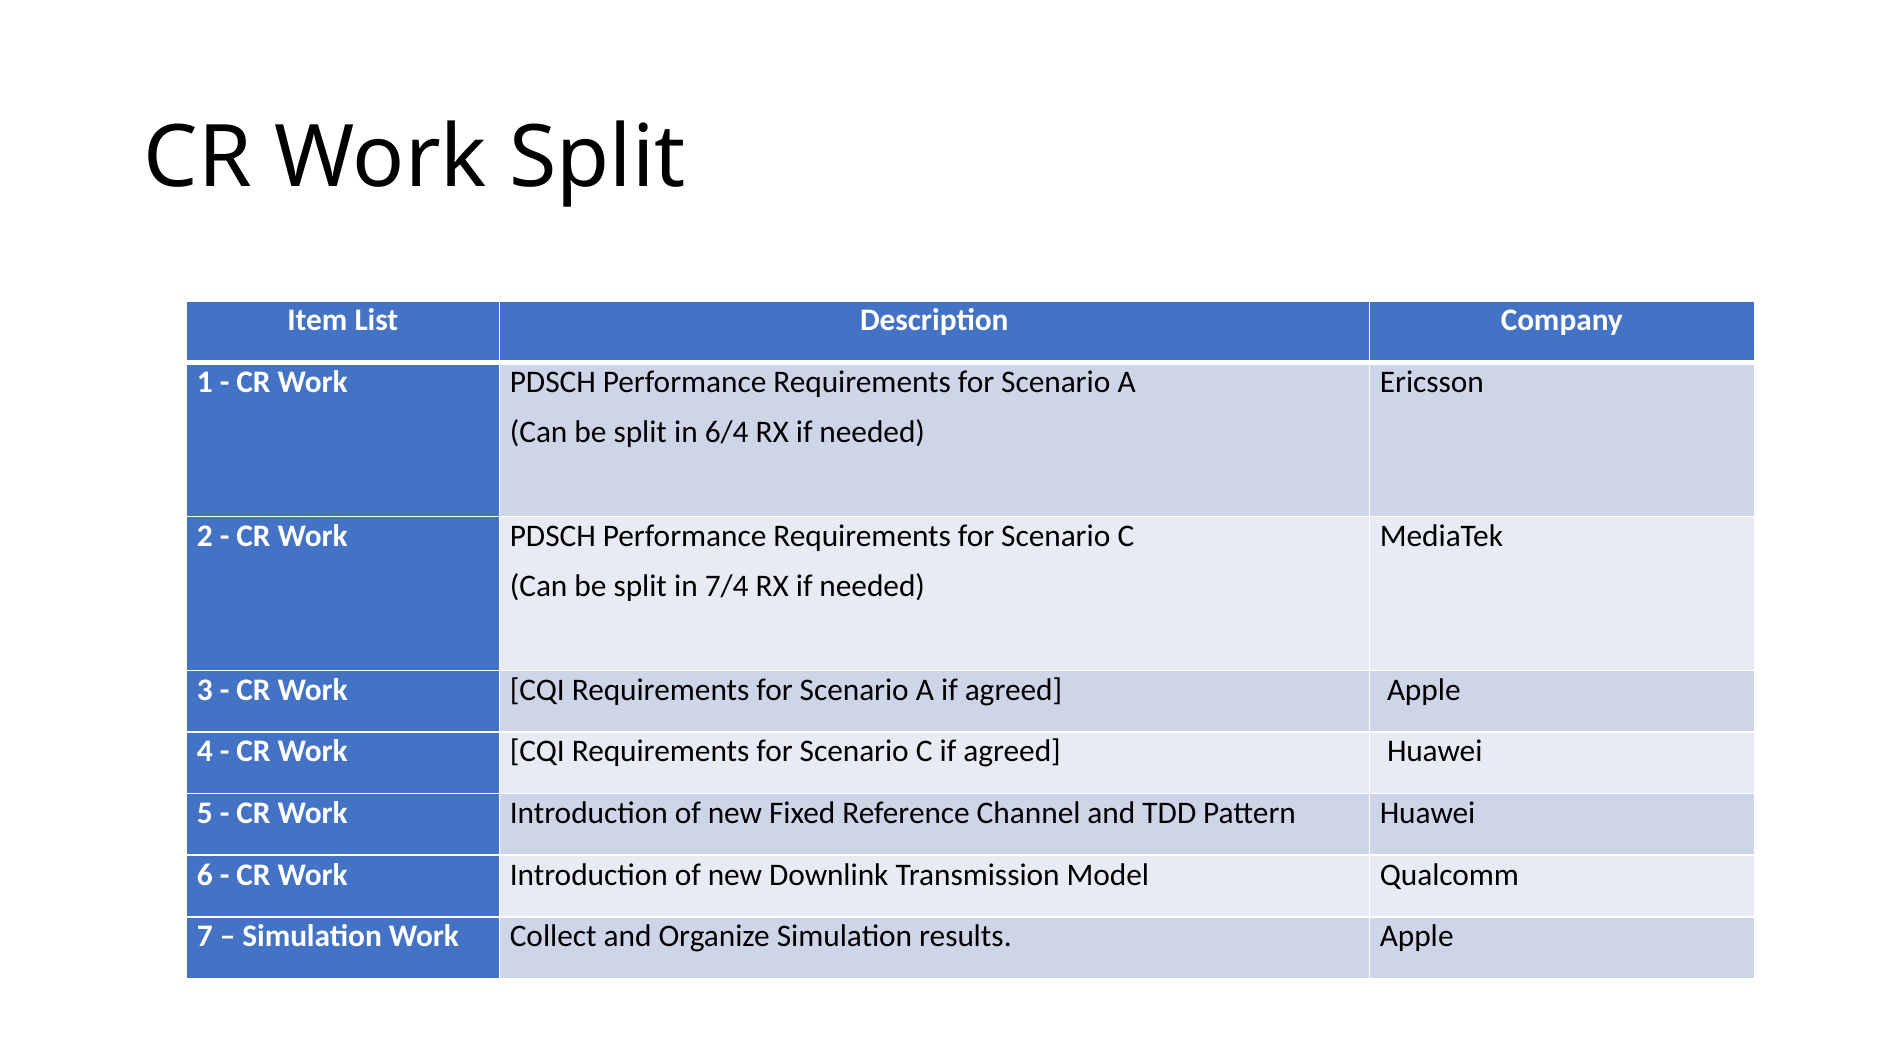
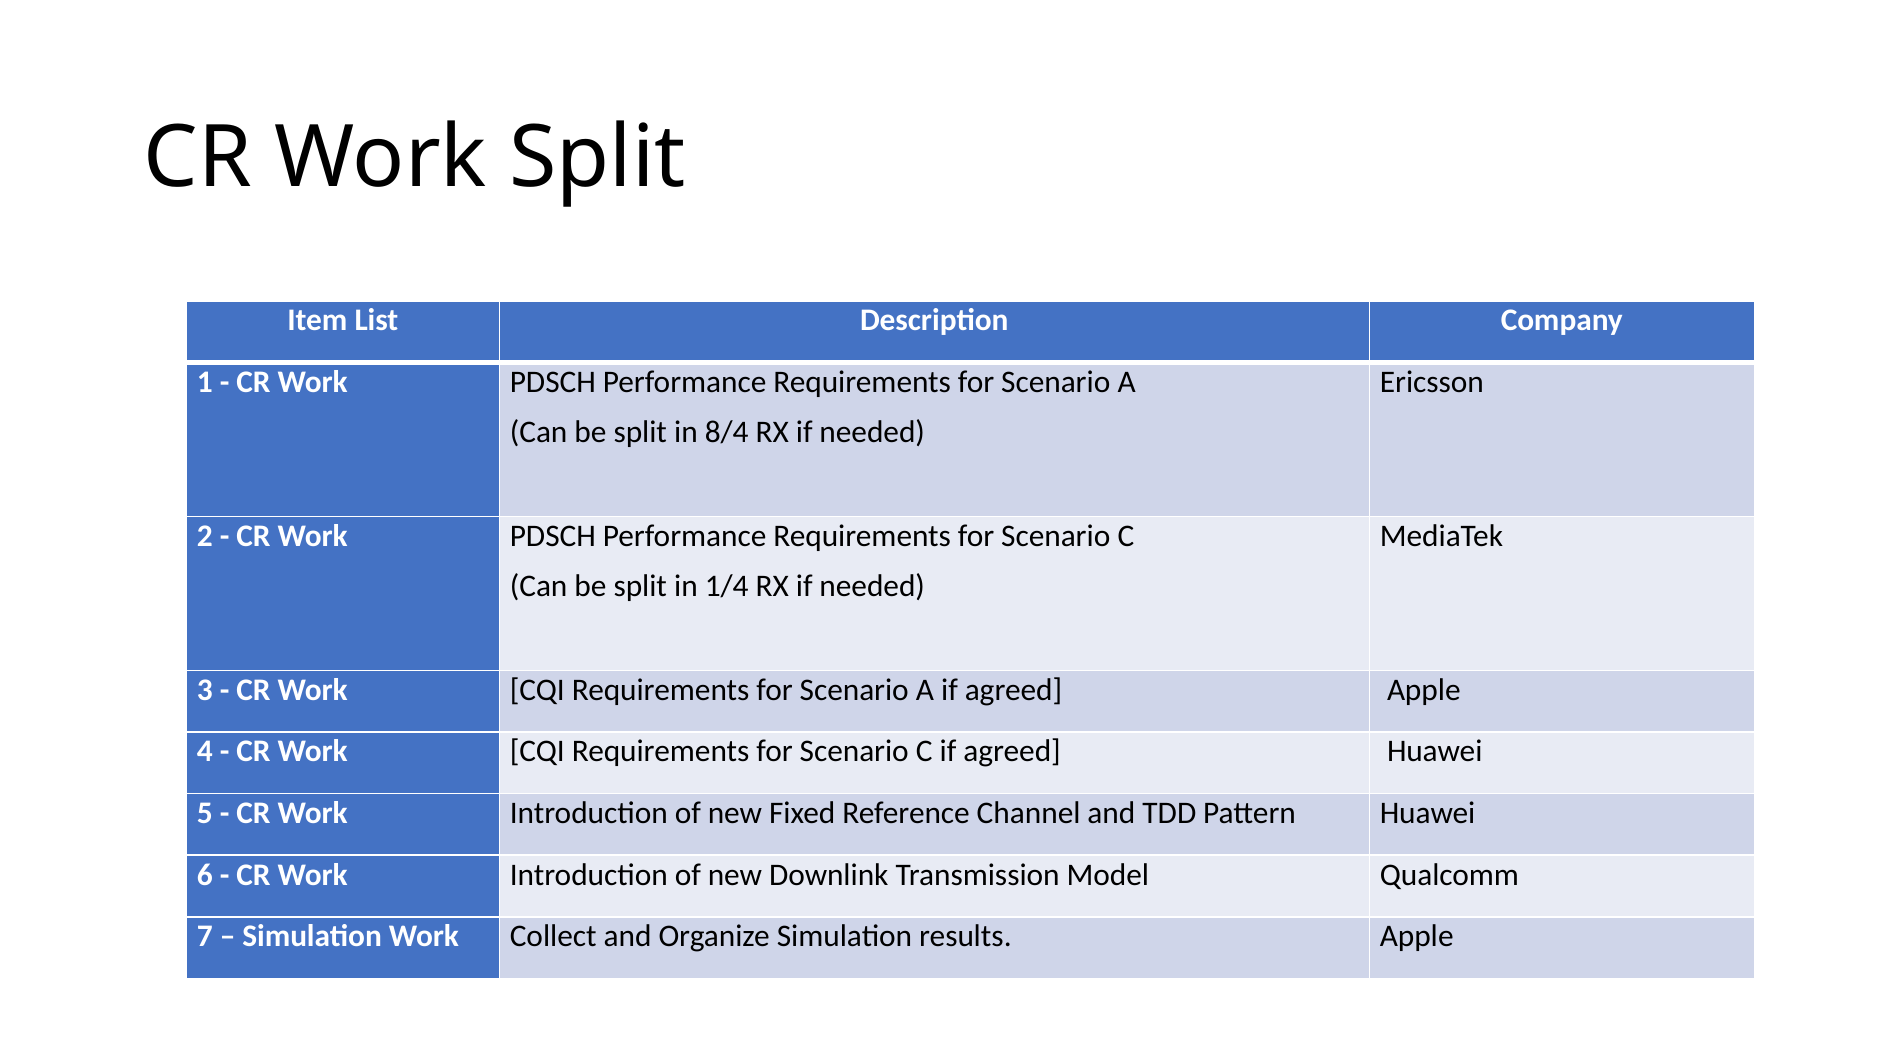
6/4: 6/4 -> 8/4 (727, 432)
7/4: 7/4 -> 1/4 (727, 586)
